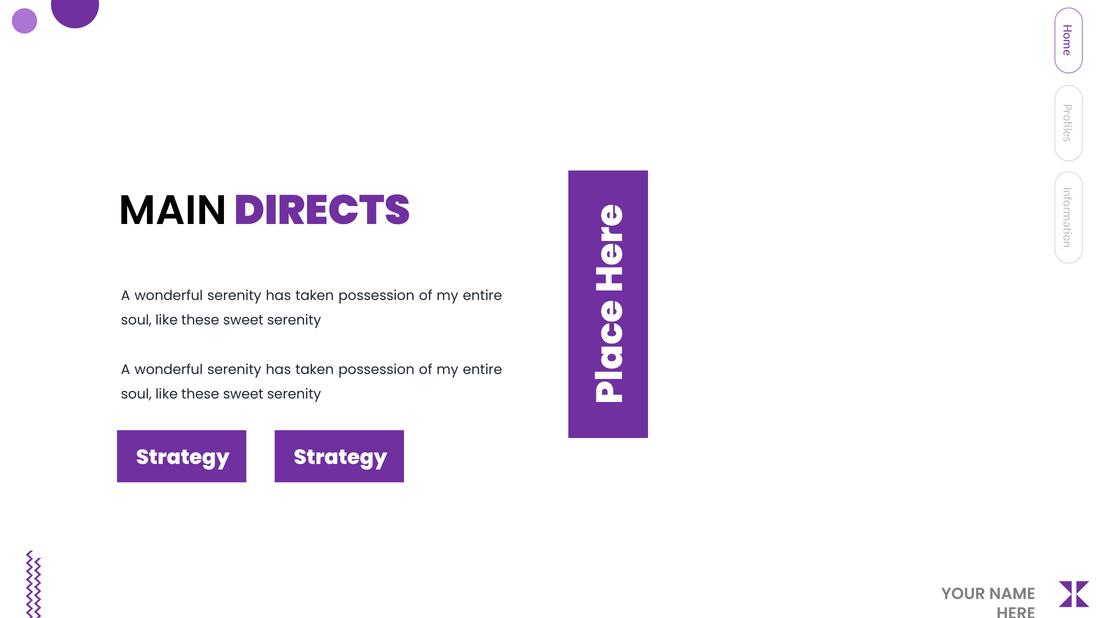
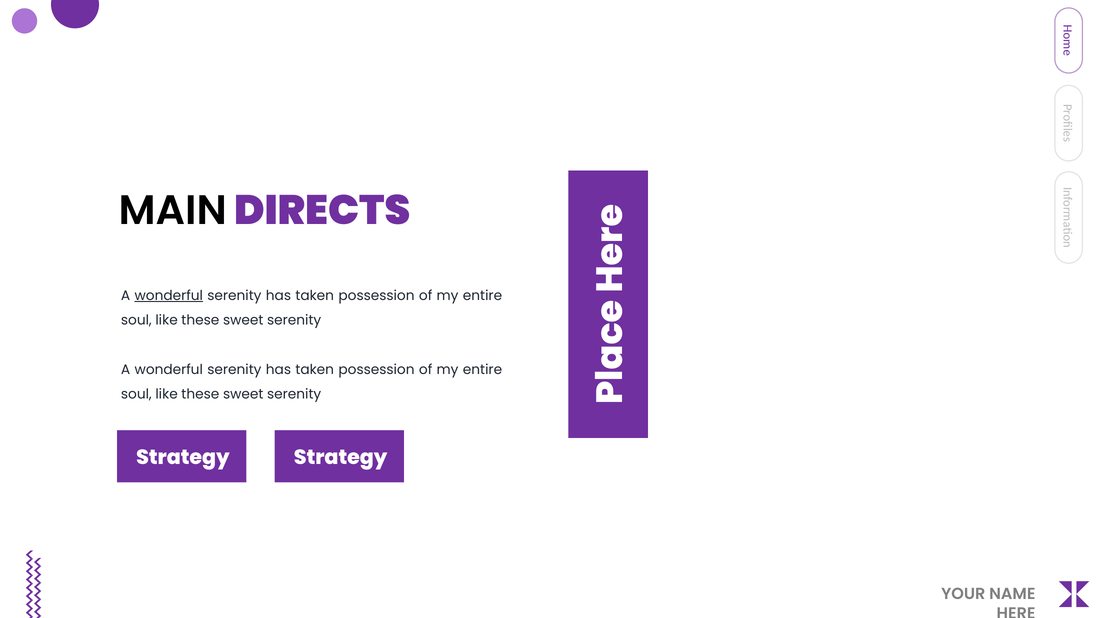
wonderful underline: none -> present (169, 296)
